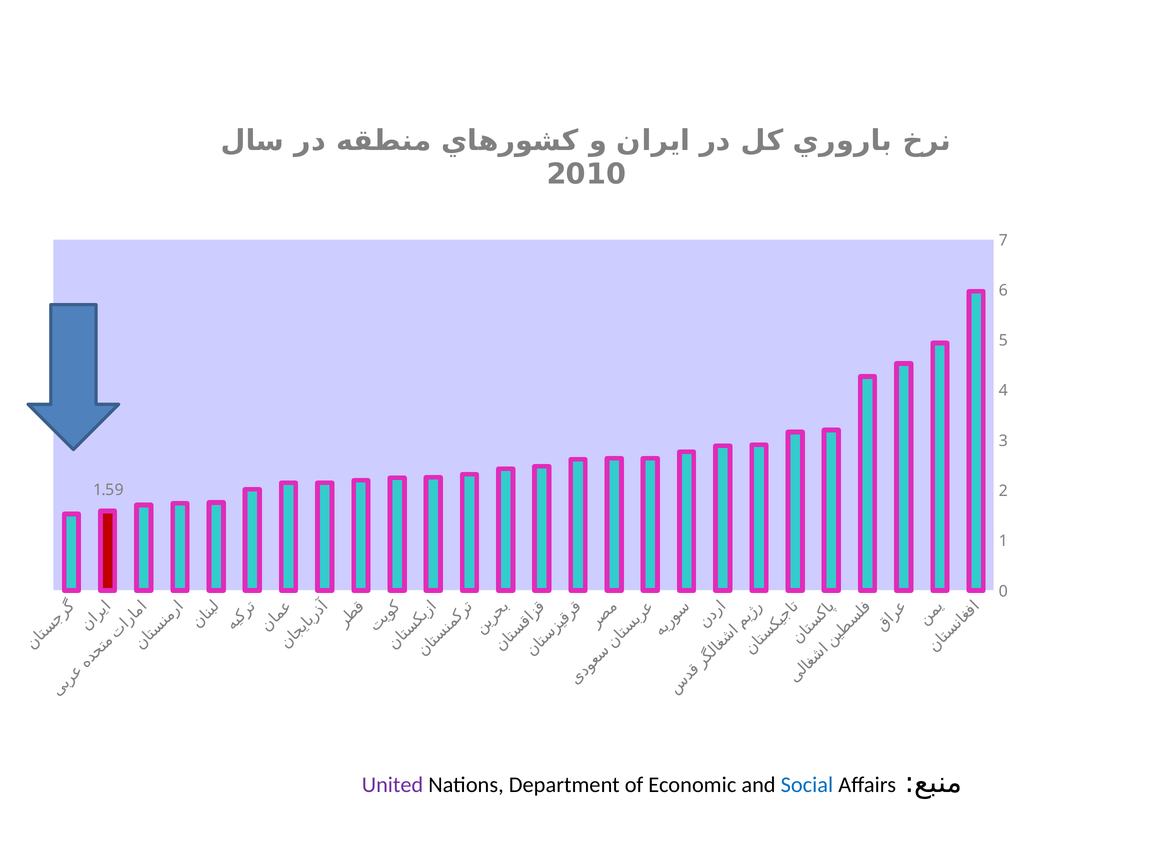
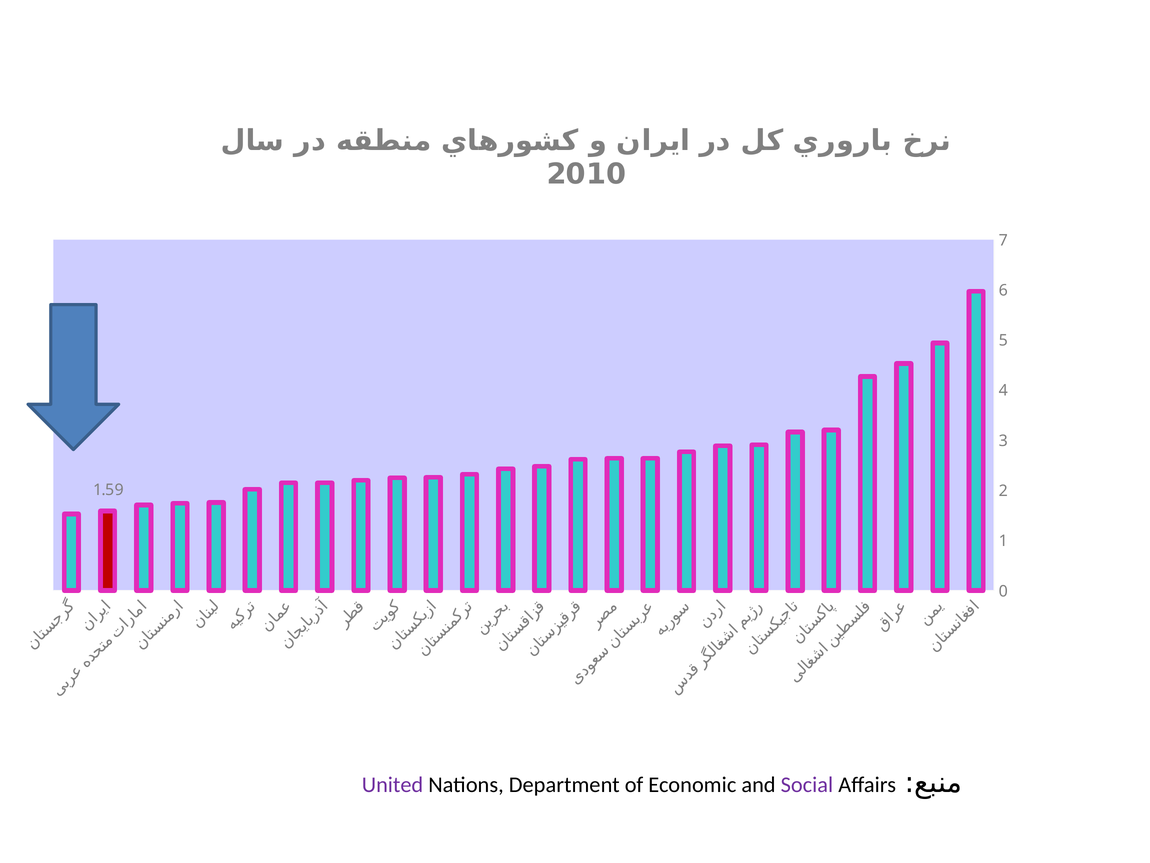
Social colour: blue -> purple (807, 784)
